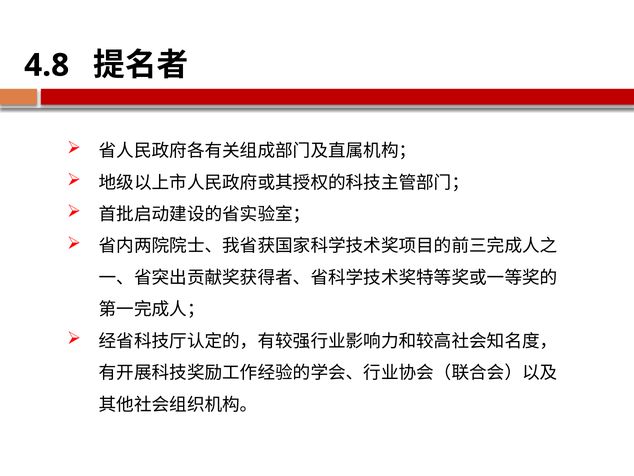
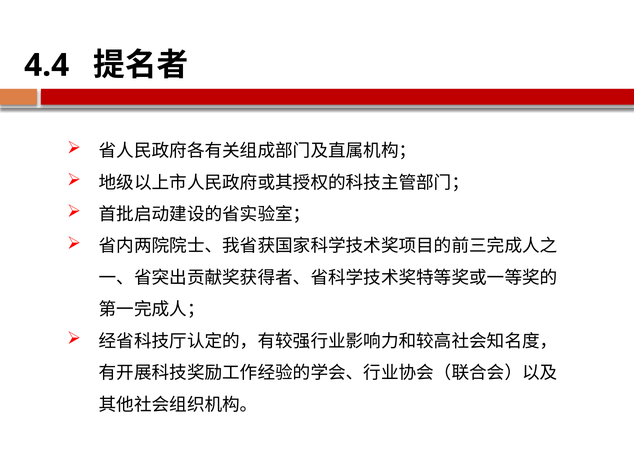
4.8: 4.8 -> 4.4 (47, 65)
